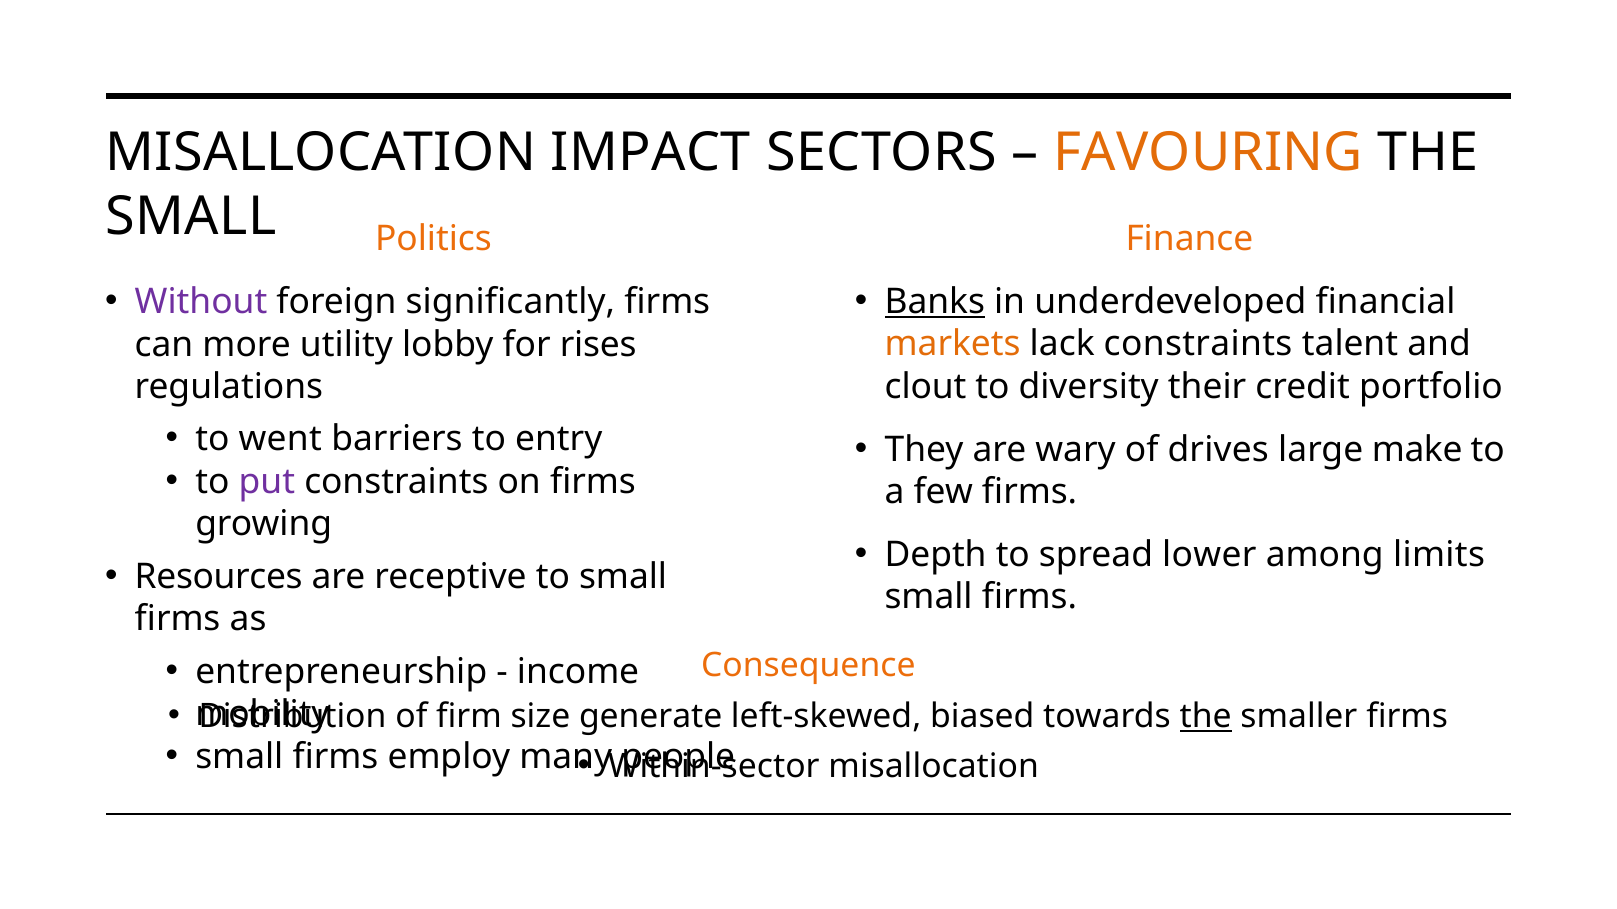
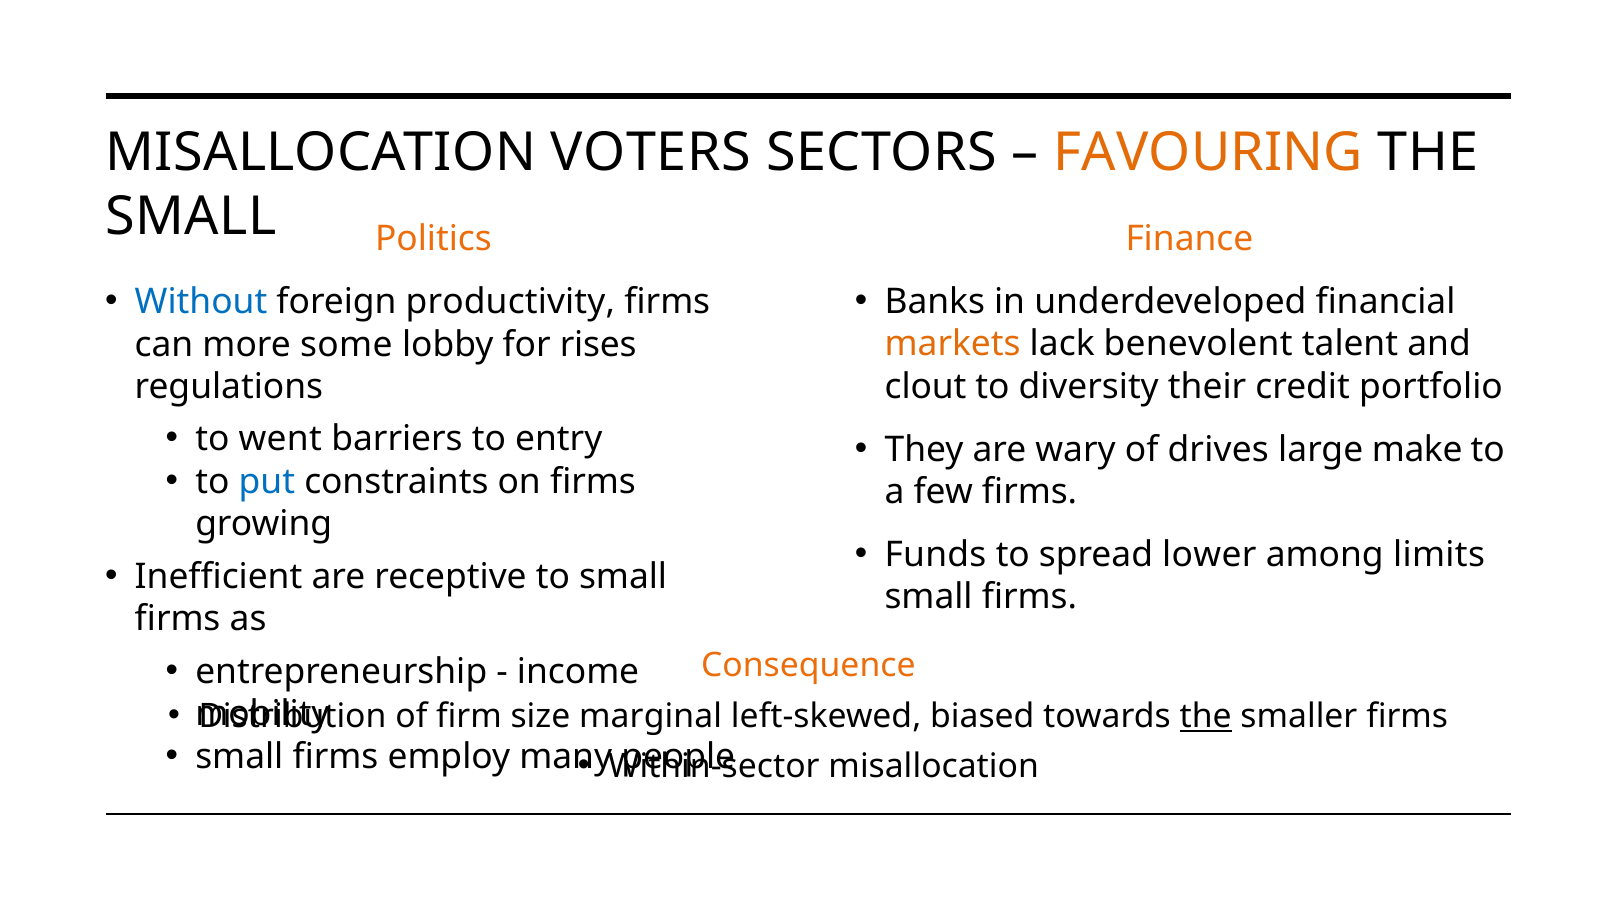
IMPACT: IMPACT -> VOTERS (651, 153)
Without colour: purple -> blue (201, 302)
significantly: significantly -> productivity (510, 302)
Banks underline: present -> none (935, 302)
utility: utility -> some (346, 345)
lack constraints: constraints -> benevolent (1198, 345)
put colour: purple -> blue (267, 482)
Depth: Depth -> Funds (935, 555)
Resources: Resources -> Inefficient (219, 577)
generate: generate -> marginal (651, 717)
